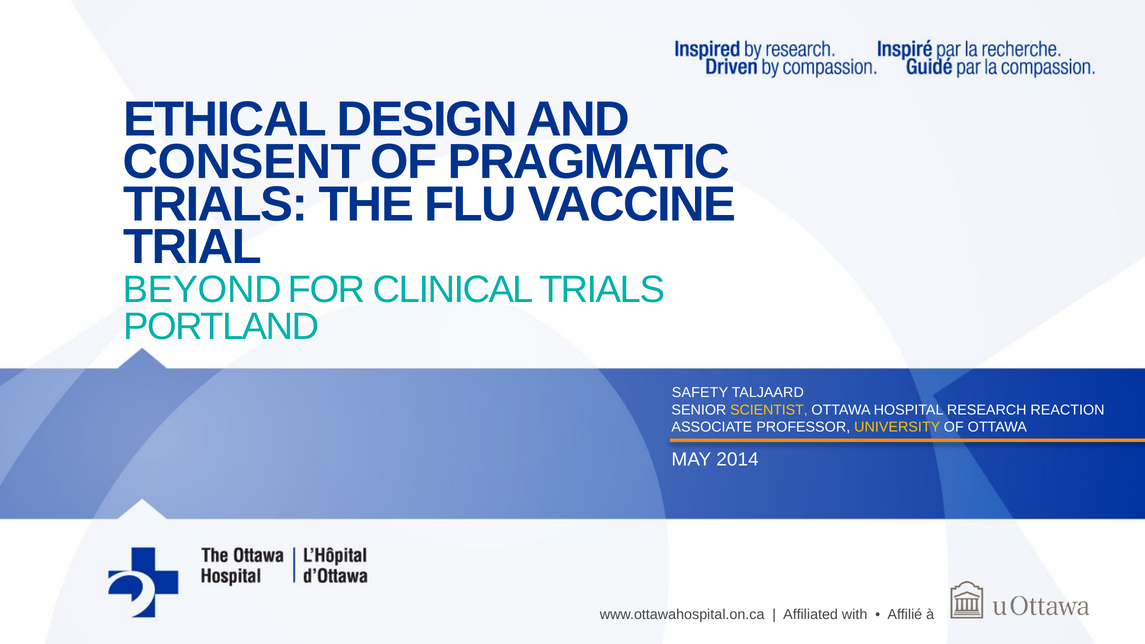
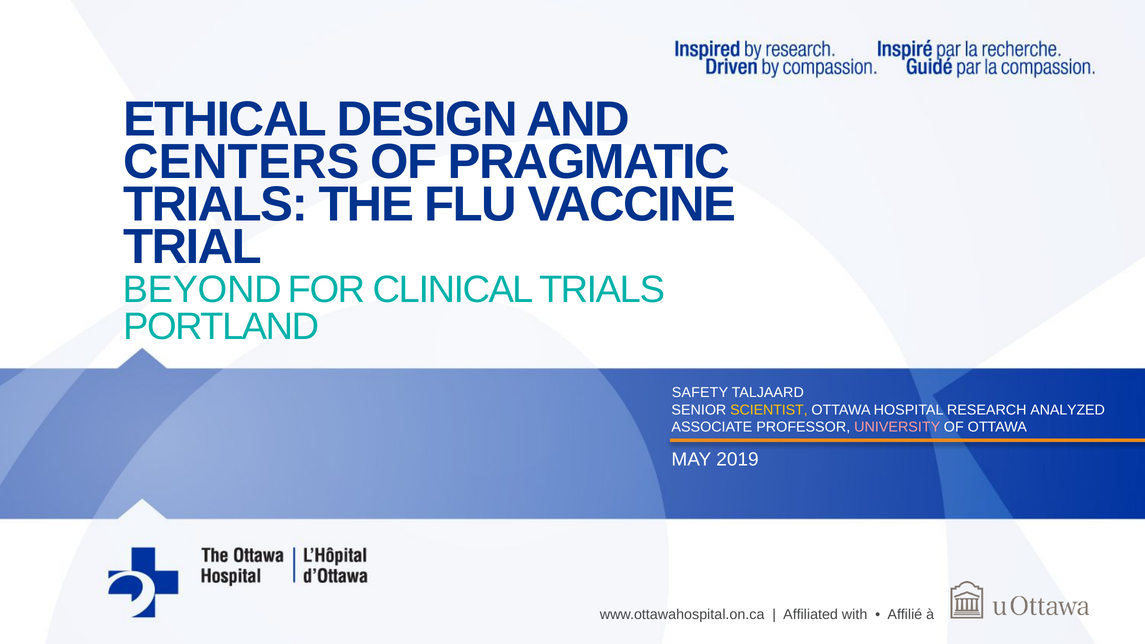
CONSENT: CONSENT -> CENTERS (241, 162)
REACTION: REACTION -> ANALYZED (1068, 410)
UNIVERSITY colour: yellow -> pink (897, 427)
2014: 2014 -> 2019 (738, 459)
